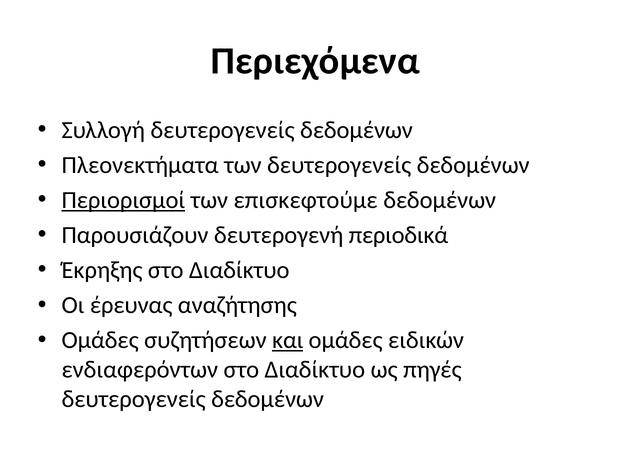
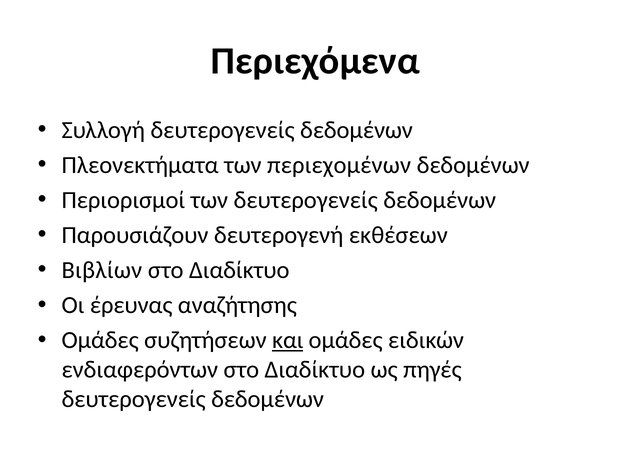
των δευτερογενείς: δευτερογενείς -> περιεχομένων (339, 165)
Περιορισμοί underline: present -> none (123, 200)
των επισκεφτούμε: επισκεφτούμε -> δευτερογενείς (306, 200)
περιοδικά: περιοδικά -> εκθέσεων (398, 235)
Έκρηξης: Έκρηξης -> Βιβλίων (102, 270)
